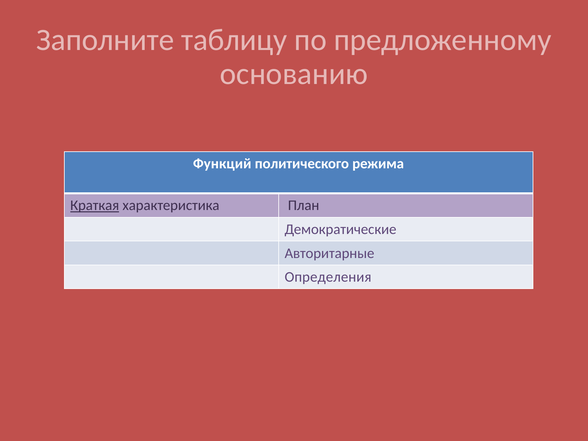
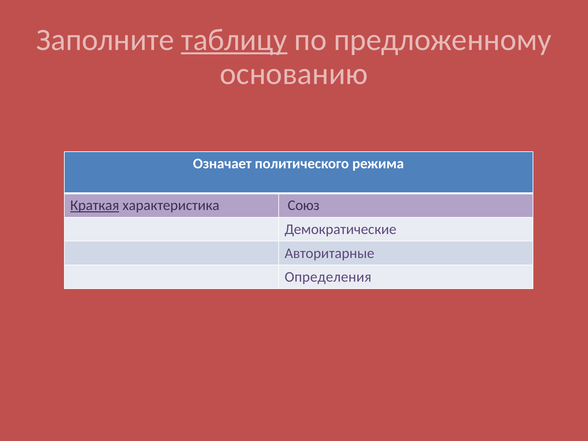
таблицу underline: none -> present (234, 40)
Функций: Функций -> Означает (222, 164)
План: План -> Союз (304, 205)
